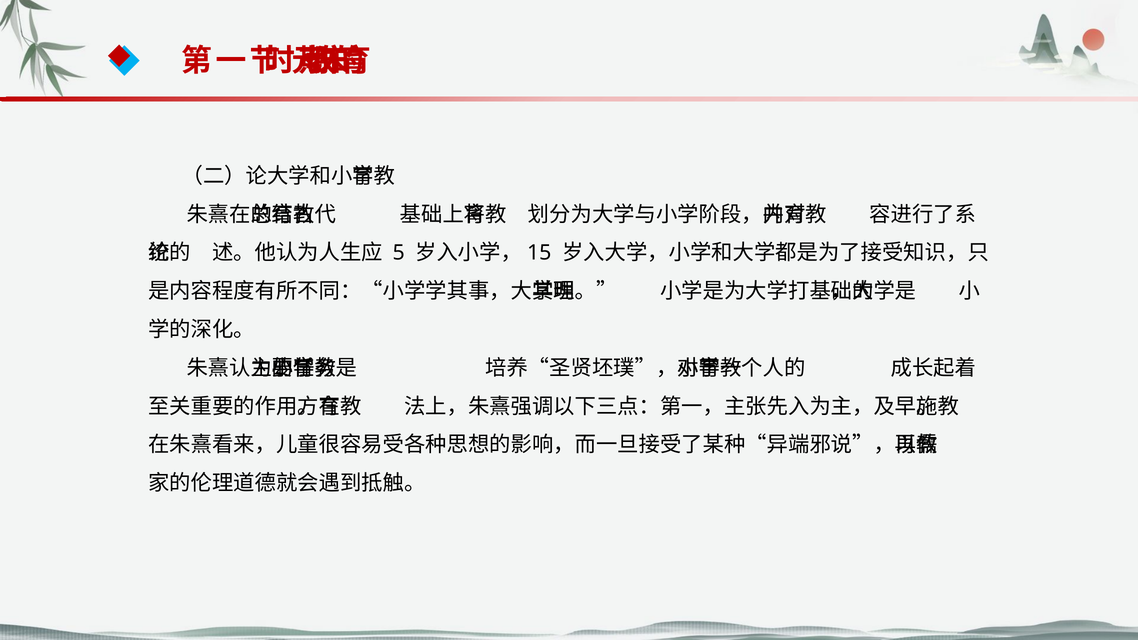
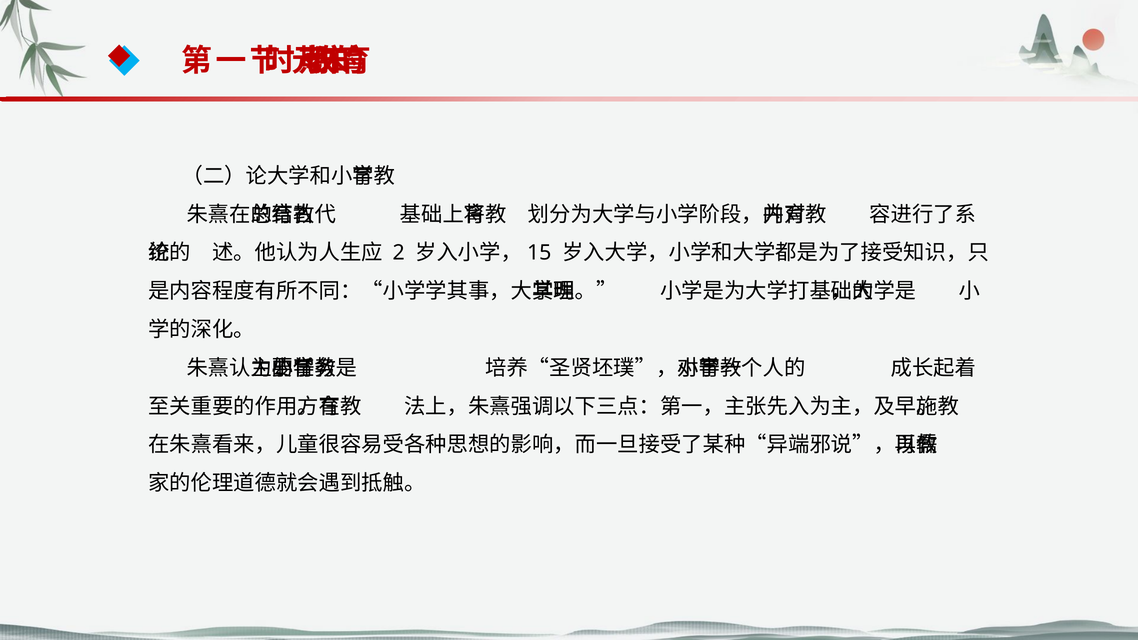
5: 5 -> 2 (399, 253)
